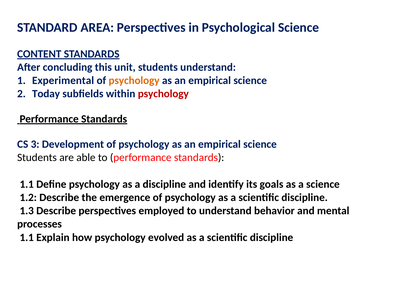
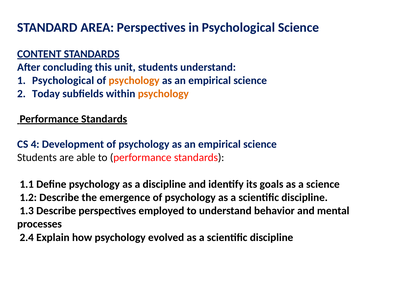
1 Experimental: Experimental -> Psychological (63, 80)
psychology colour: red -> orange (163, 94)
3: 3 -> 4 (35, 144)
1.1: 1.1 -> 2.4 (27, 237)
